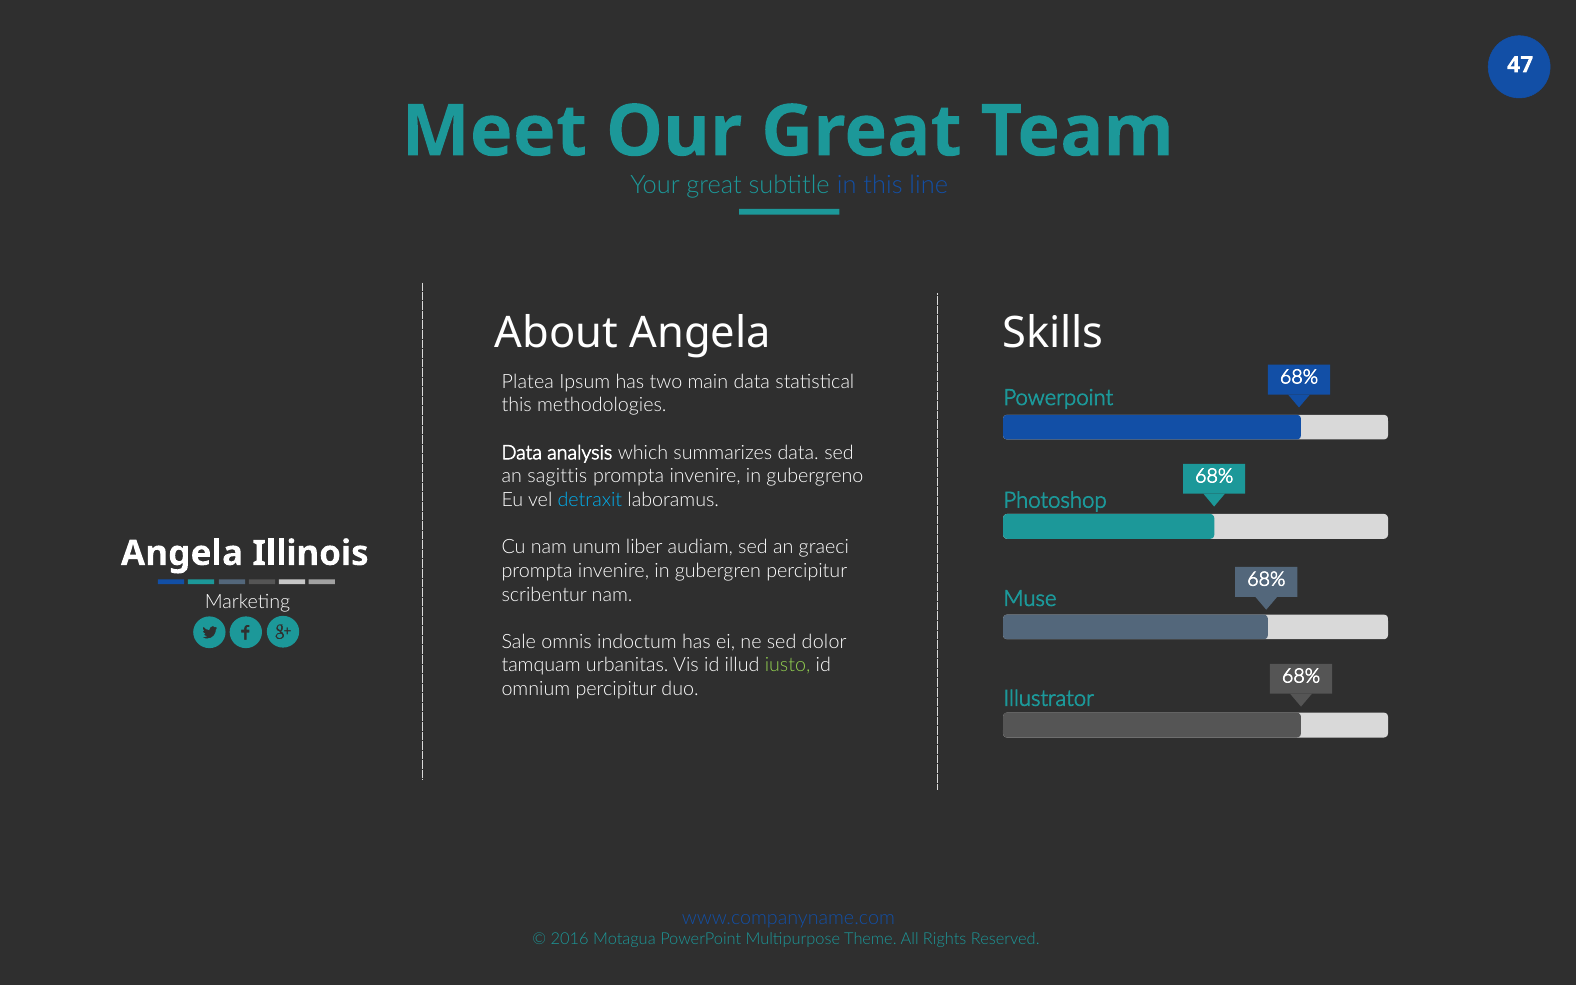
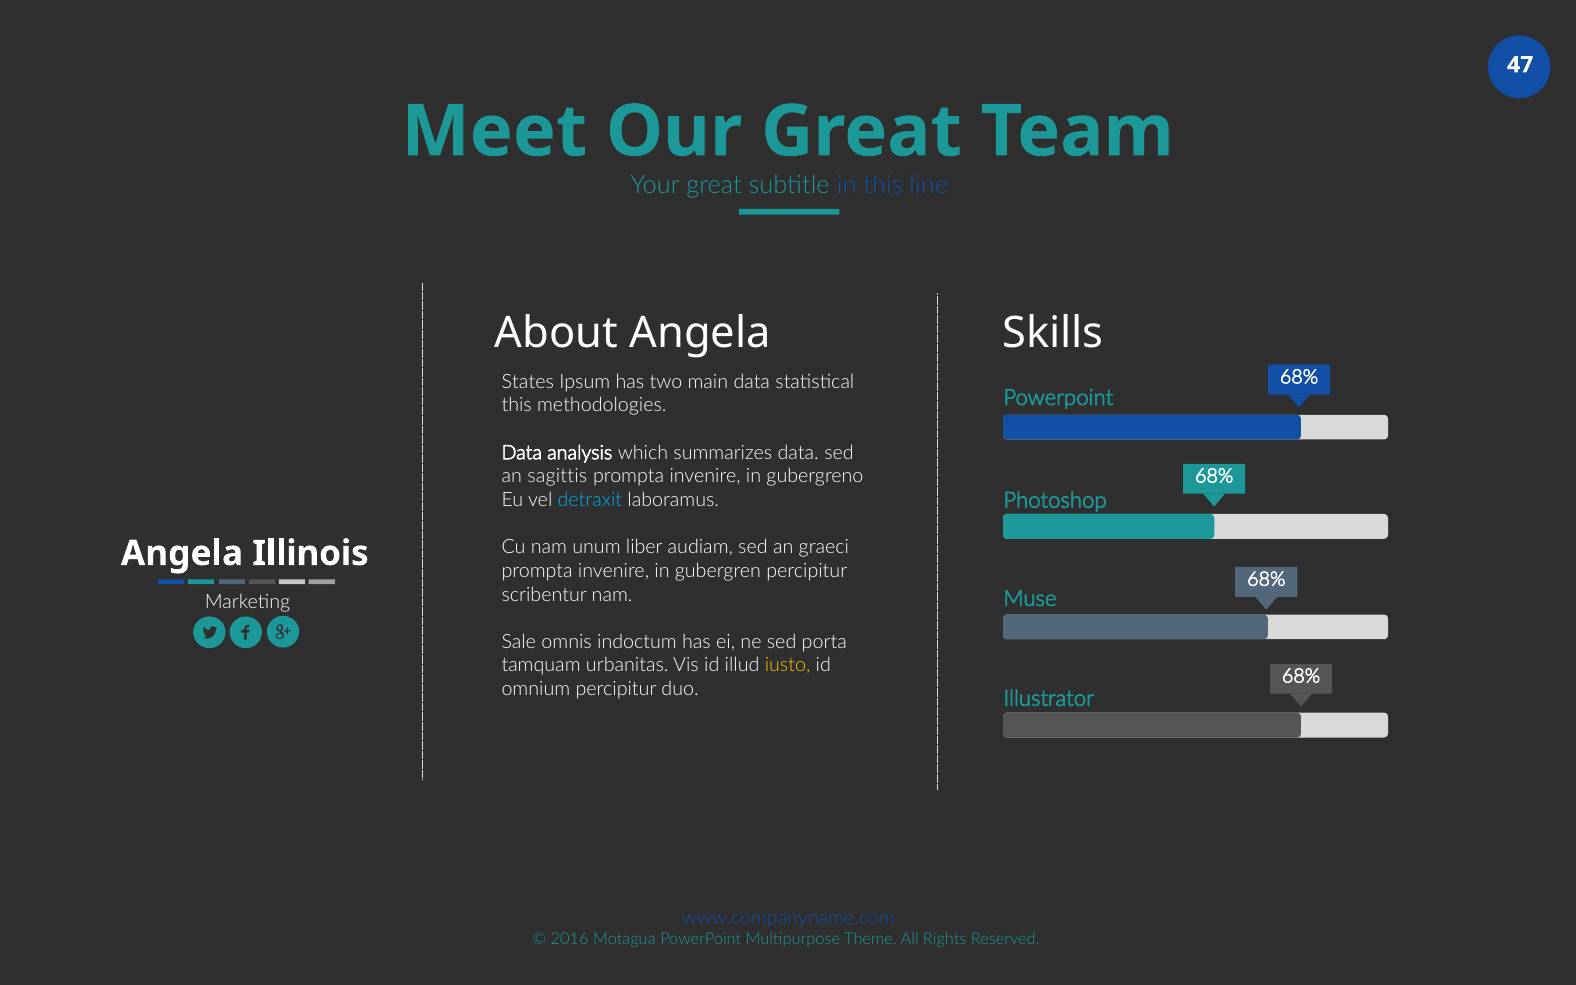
Platea: Platea -> States (528, 382)
dolor: dolor -> porta (824, 642)
iusto colour: light green -> yellow (788, 665)
